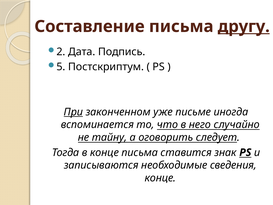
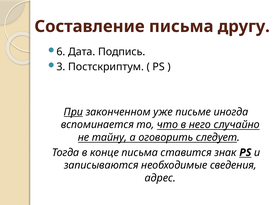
другу underline: present -> none (244, 26)
2: 2 -> 6 (61, 52)
5: 5 -> 3 (61, 67)
конце: конце -> адрес (160, 178)
